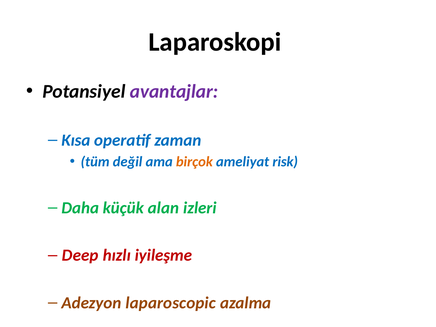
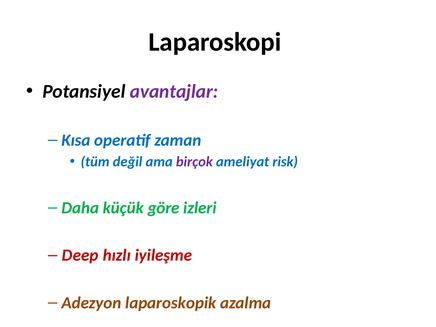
birçok colour: orange -> purple (194, 162)
alan: alan -> göre (164, 208)
laparoscopic: laparoscopic -> laparoskopik (171, 303)
